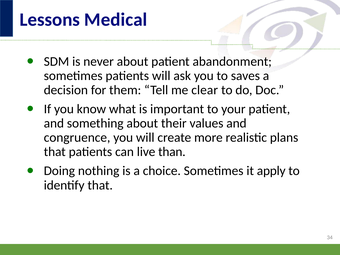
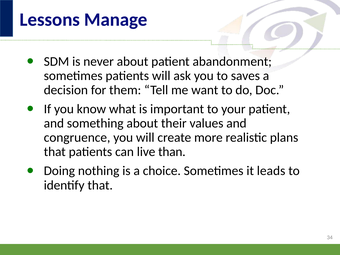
Medical: Medical -> Manage (116, 20)
clear: clear -> want (205, 90)
apply: apply -> leads (271, 171)
